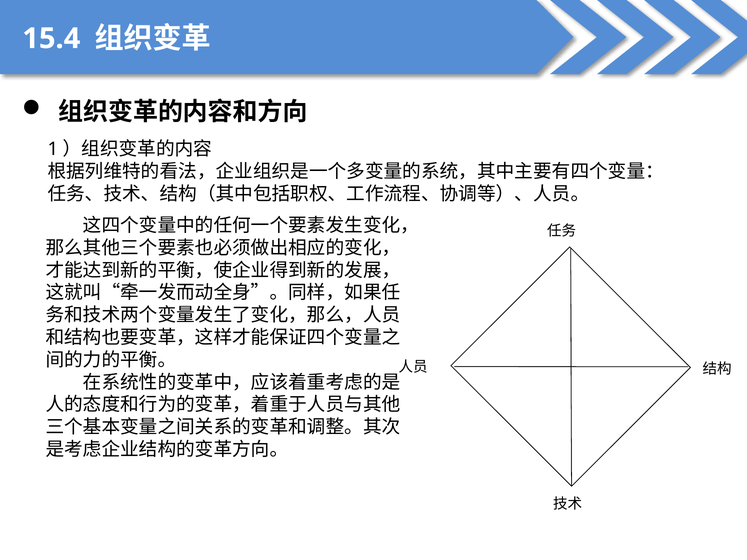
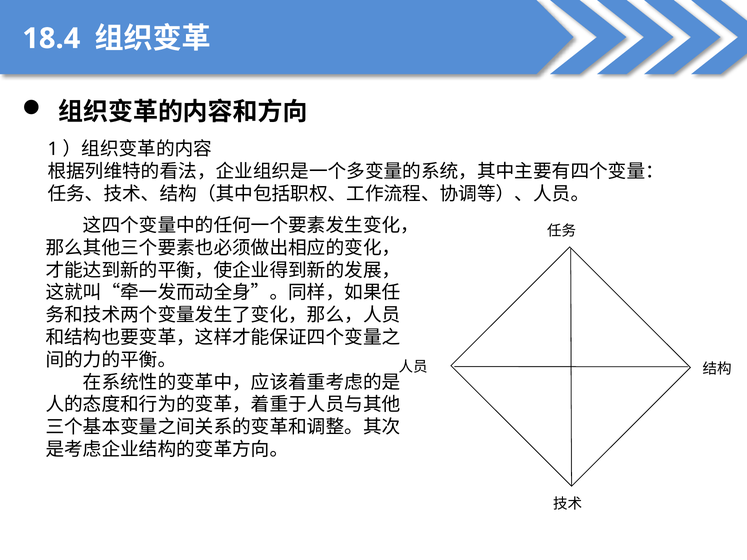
15.4: 15.4 -> 18.4 (51, 39)
